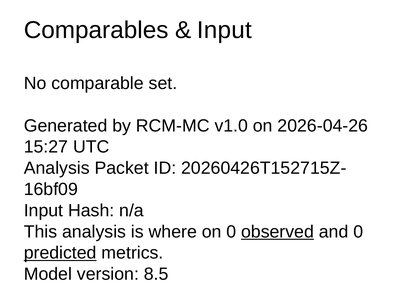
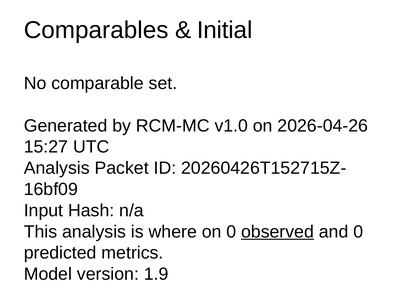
Input: Input -> Initial (225, 30)
predicted underline: present -> none (60, 253)
8.5: 8.5 -> 1.9 (156, 275)
